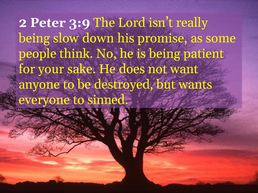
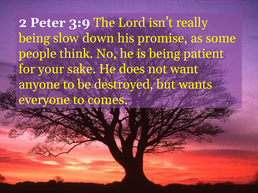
sinned: sinned -> comes (108, 100)
